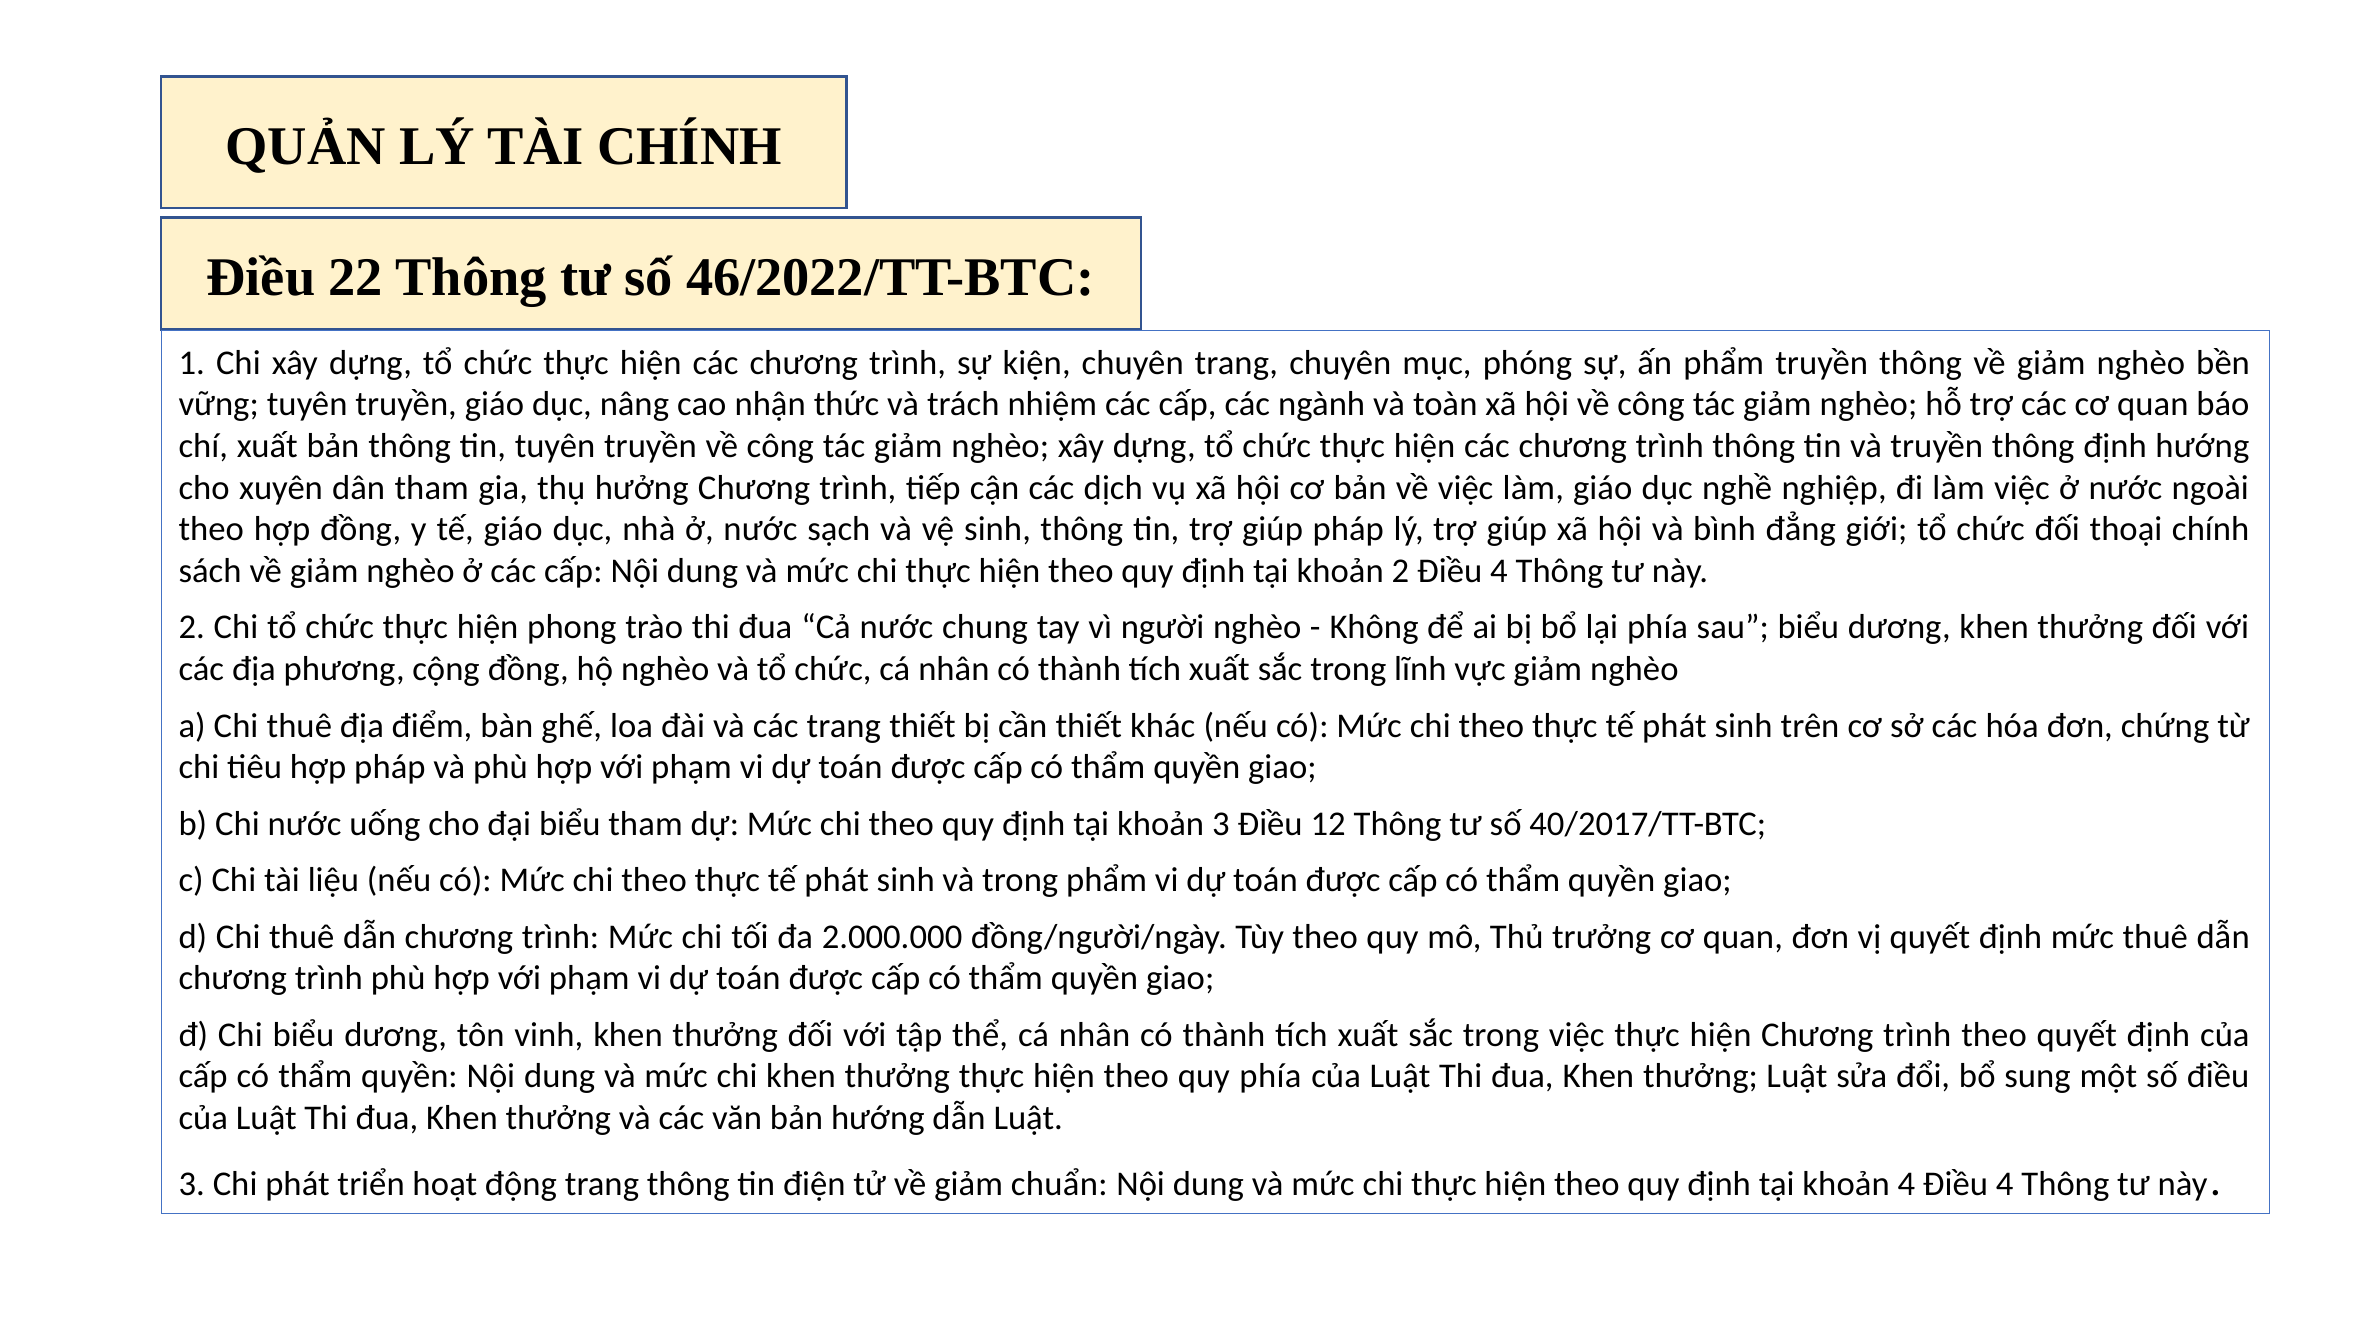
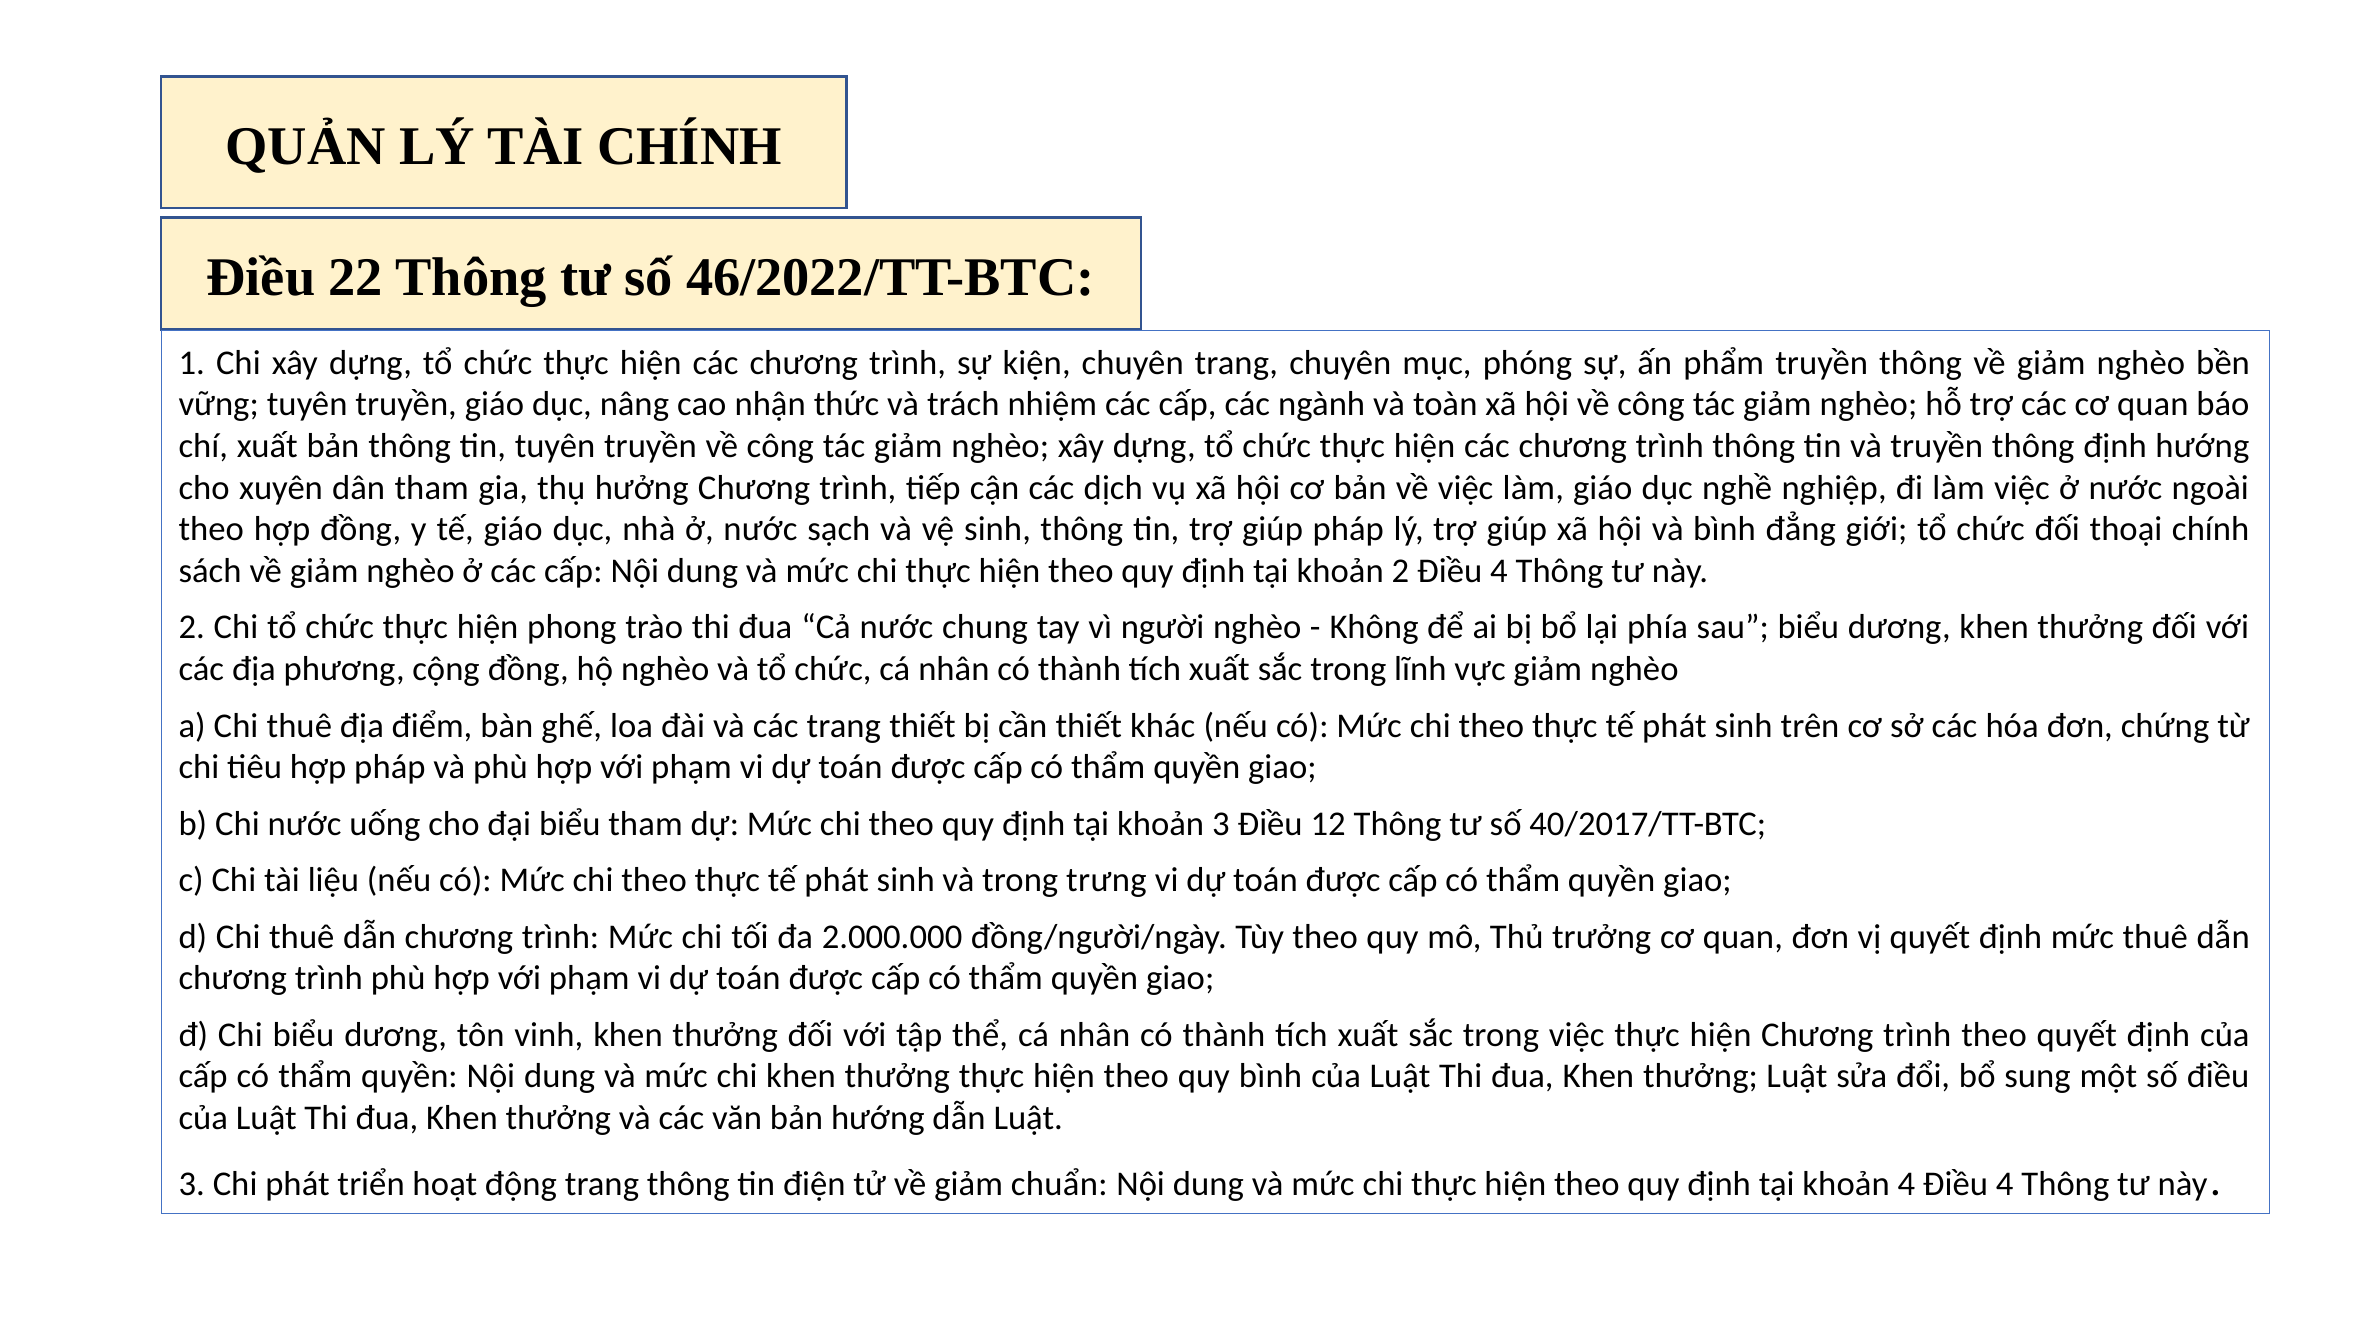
trong phẩm: phẩm -> trưng (1106, 880)
quy phía: phía -> bình (1271, 1076)
